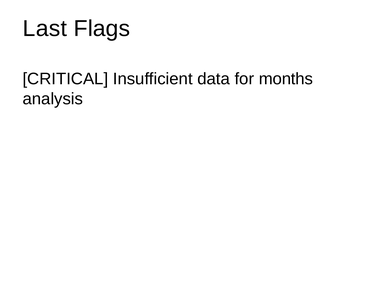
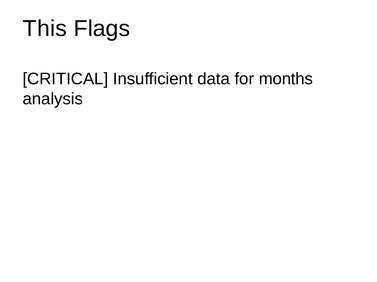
Last: Last -> This (45, 29)
